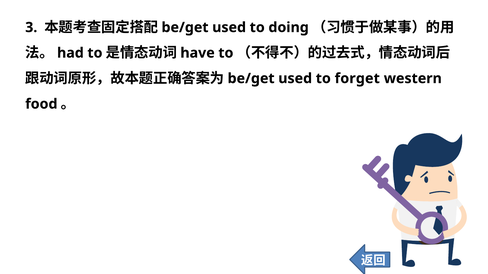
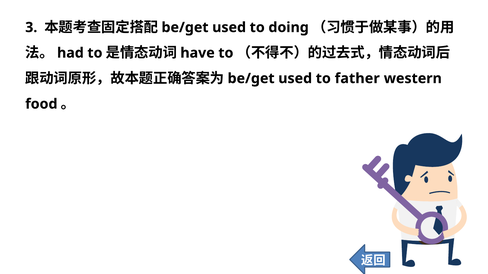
forget: forget -> father (357, 79)
